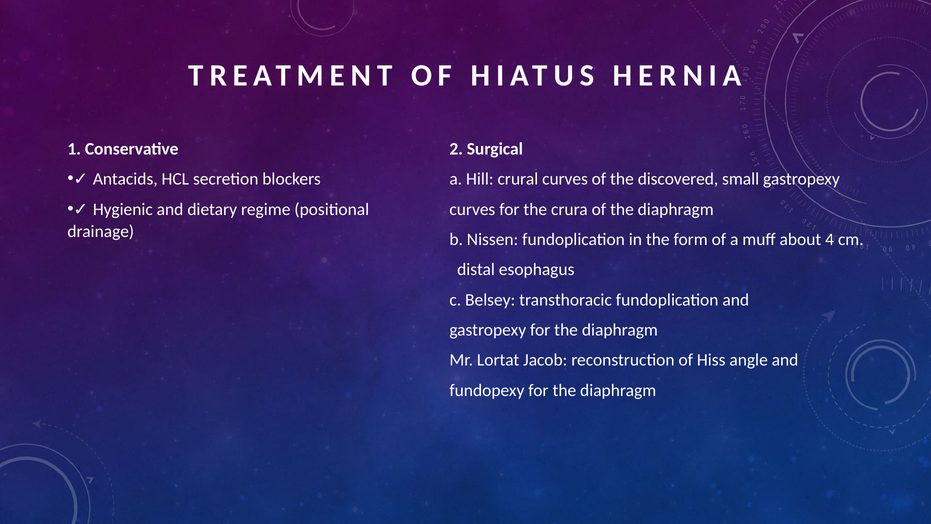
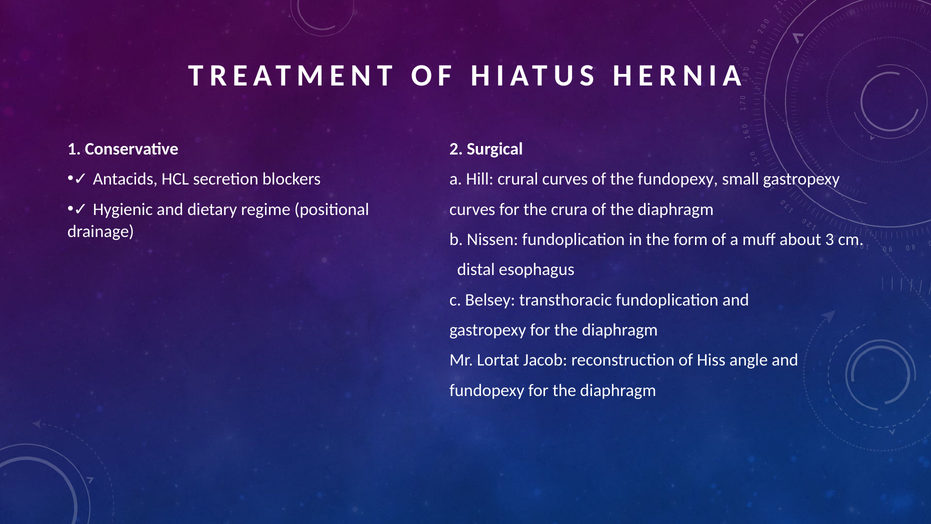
the discovered: discovered -> fundopexy (678, 179)
4: 4 -> 3 (830, 239)
